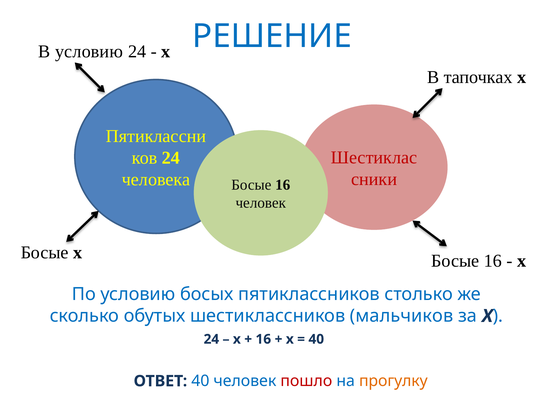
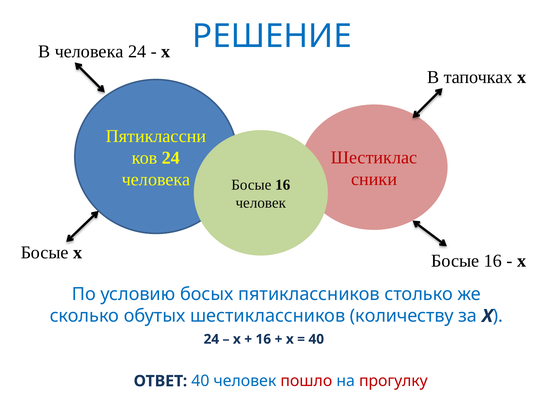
В условию: условию -> человека (89, 52)
мальчиков: мальчиков -> количеству (402, 316)
прогулку colour: orange -> red (393, 381)
